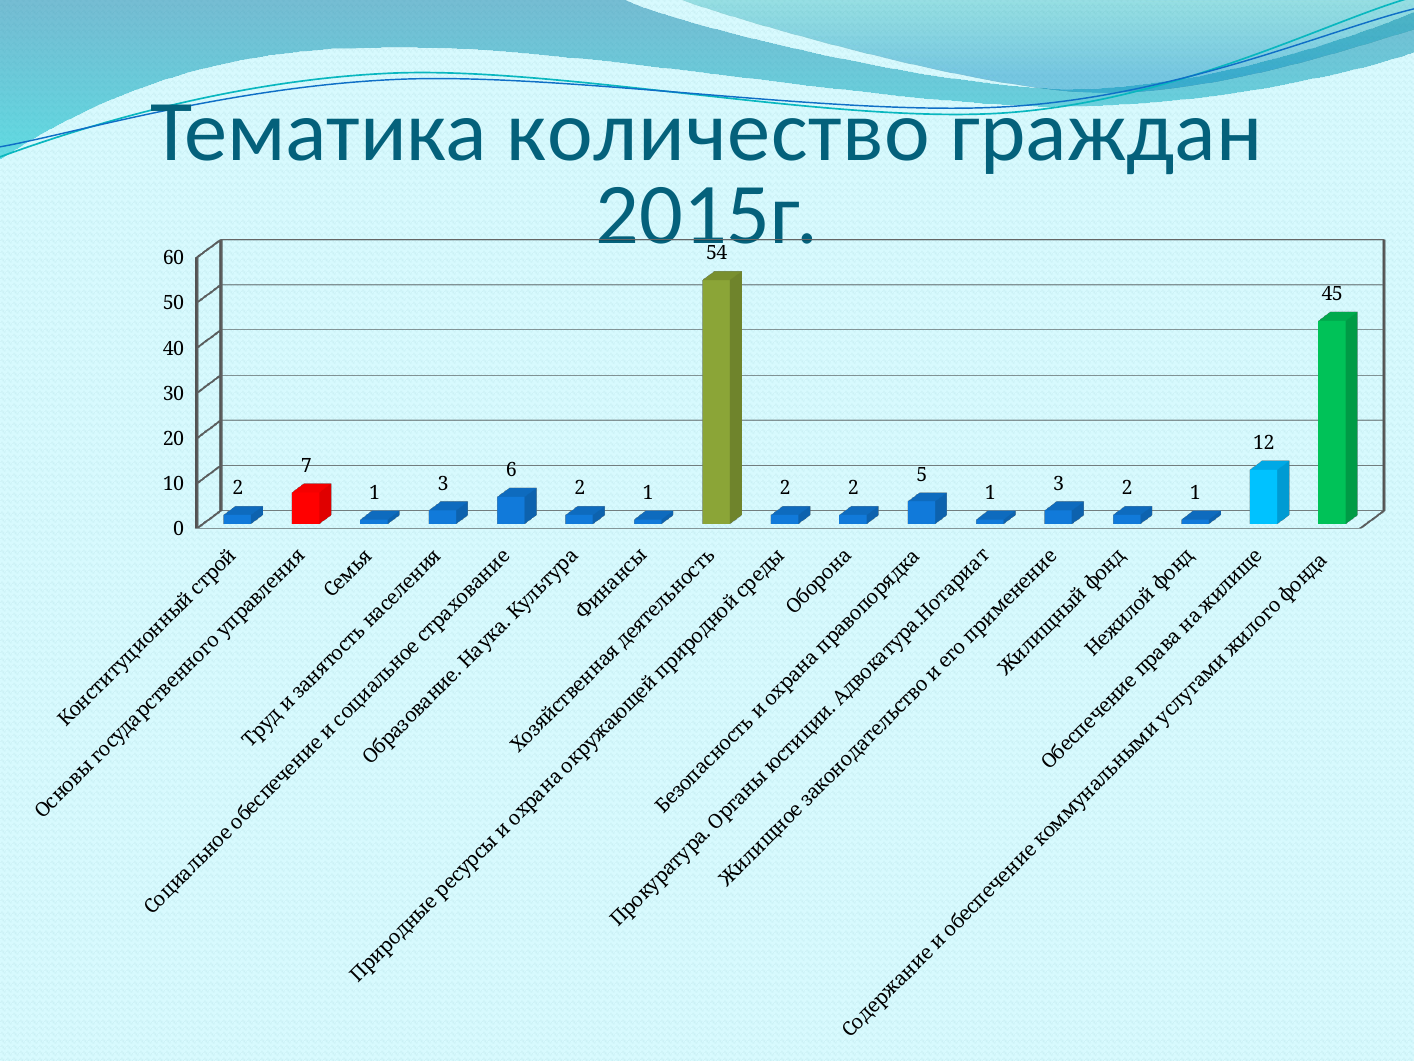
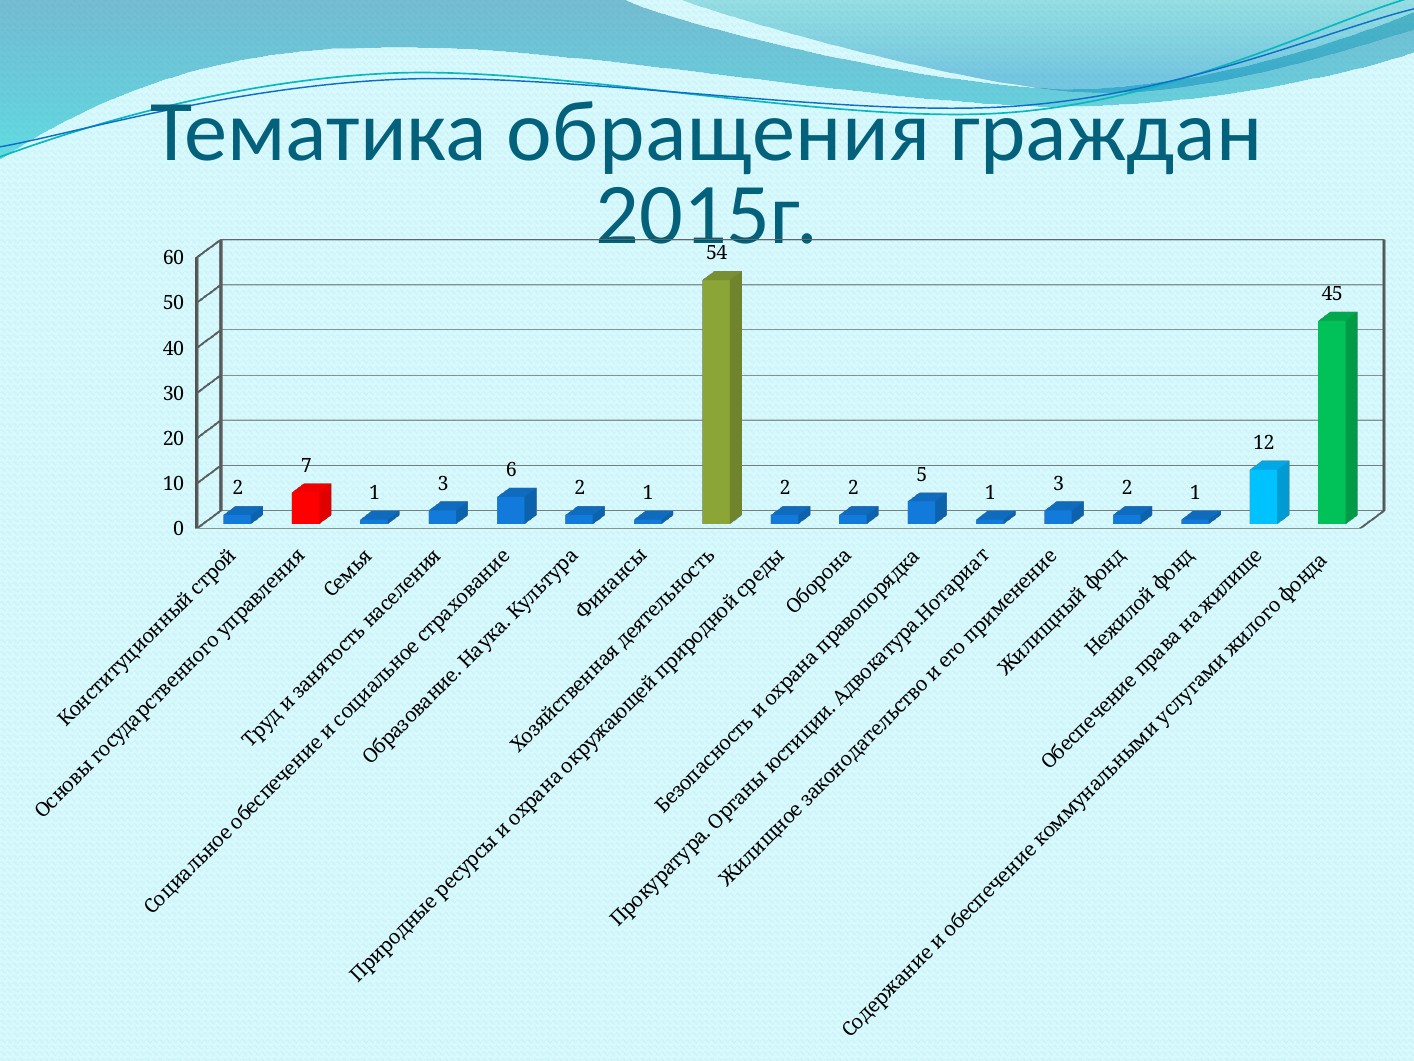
количество: количество -> обращения (719, 132)
